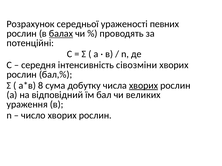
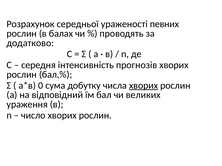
балах underline: present -> none (61, 34)
потенційні: потенційні -> додатково (30, 43)
сівозміни: сівозміни -> прогнозів (137, 65)
8: 8 -> 0 (41, 86)
